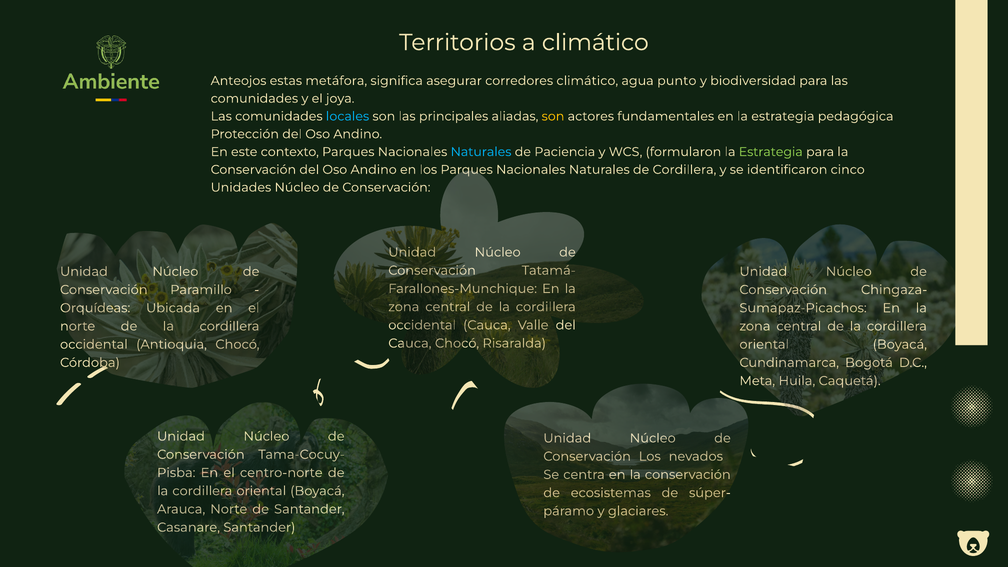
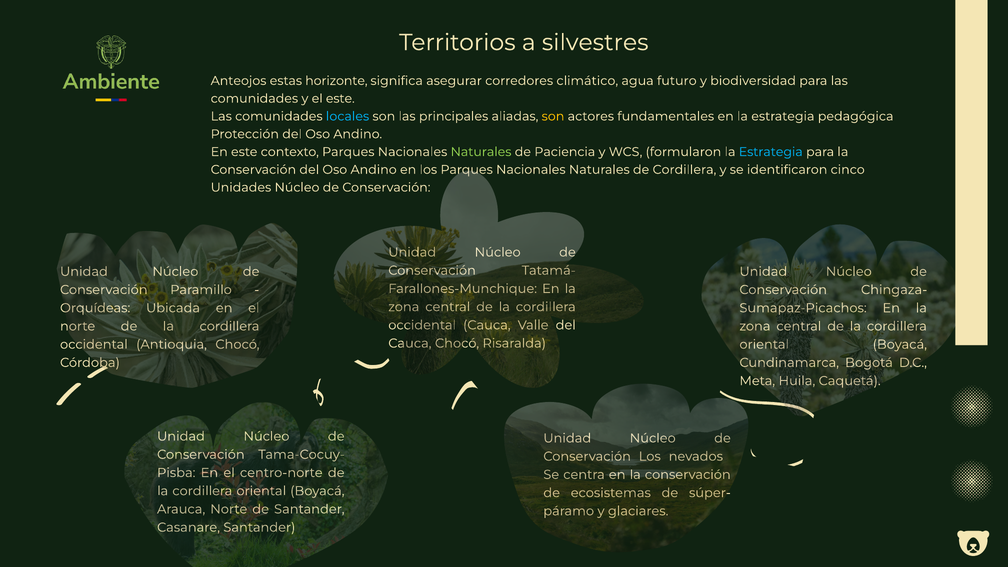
a climático: climático -> silvestres (595, 42)
metáfora: metáfora -> horizonte (336, 81)
punto: punto -> futuro (677, 81)
el joya: joya -> este (340, 99)
Naturales colour: light blue -> light green (481, 152)
Estrategia colour: light green -> light blue (771, 152)
